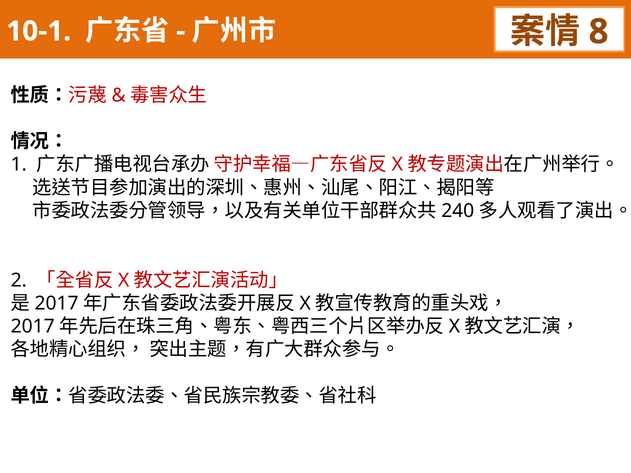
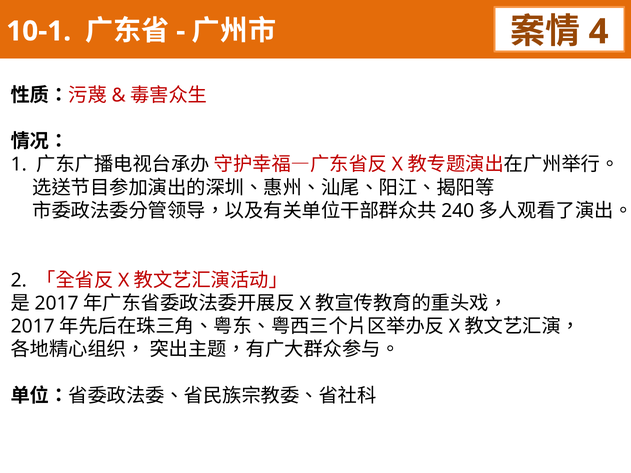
8: 8 -> 4 (599, 32)
